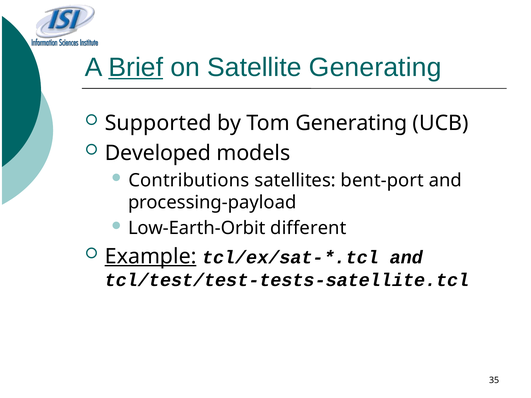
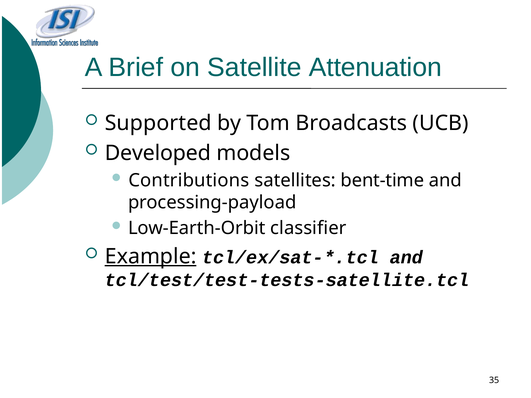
Brief underline: present -> none (136, 67)
Satellite Generating: Generating -> Attenuation (375, 67)
Tom Generating: Generating -> Broadcasts (351, 123)
bent-port: bent-port -> bent-time (382, 180)
different: different -> classifier (308, 228)
